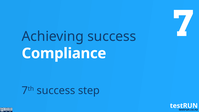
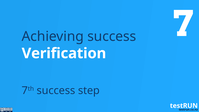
Compliance: Compliance -> Verification (64, 53)
